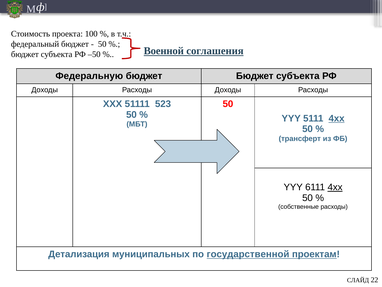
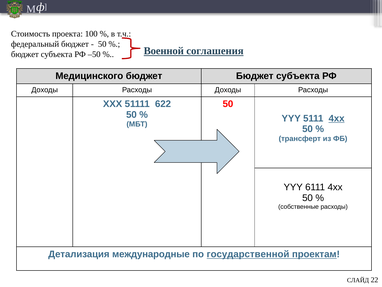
Федеральную: Федеральную -> Медицинского (89, 76)
523: 523 -> 622 (163, 104)
4xx underline: present -> none (335, 187)
муниципальных: муниципальных -> международные (151, 254)
